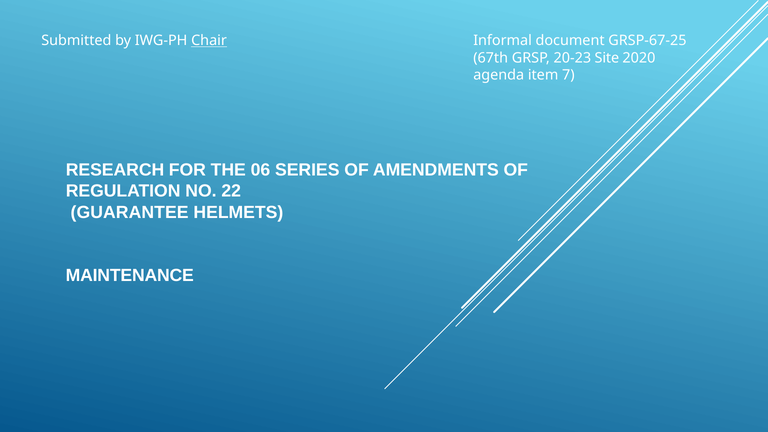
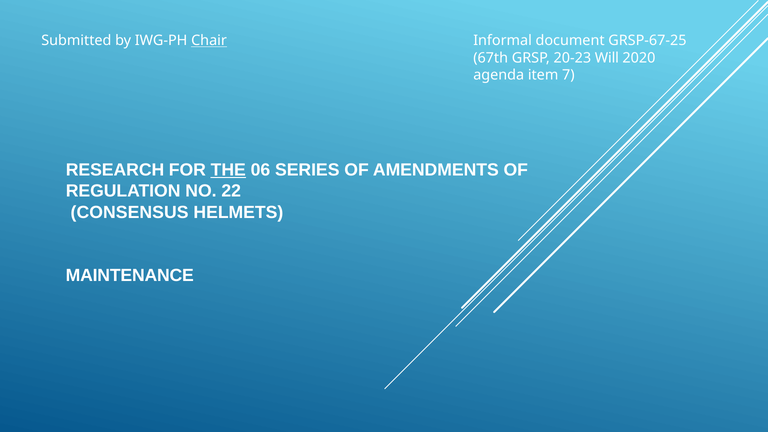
Site: Site -> Will (607, 58)
THE underline: none -> present (228, 170)
GUARANTEE: GUARANTEE -> CONSENSUS (130, 212)
